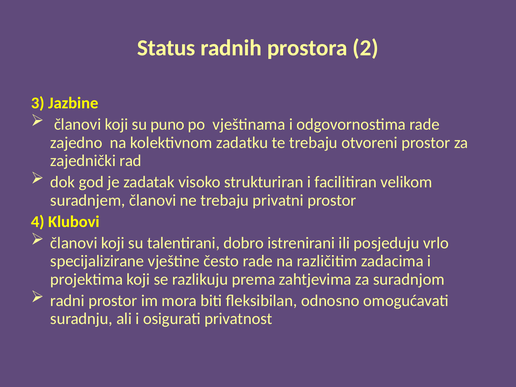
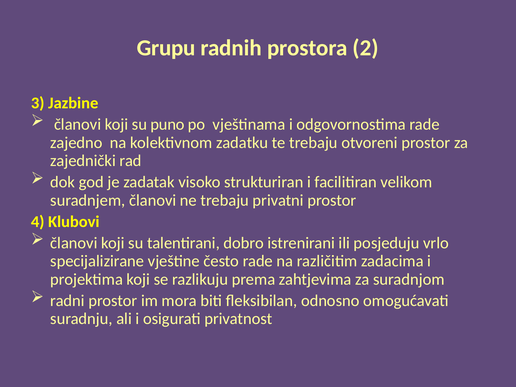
Status: Status -> Grupu (166, 48)
